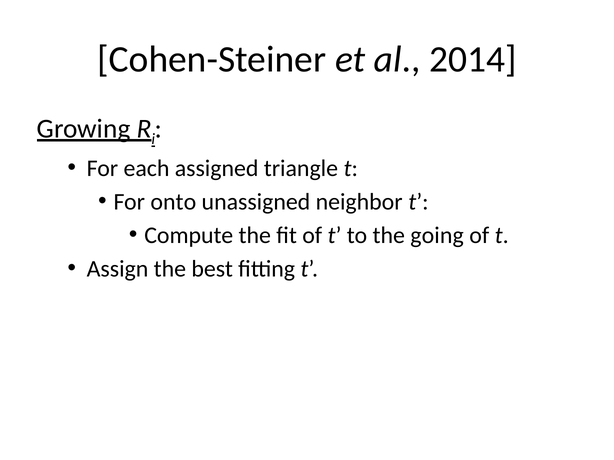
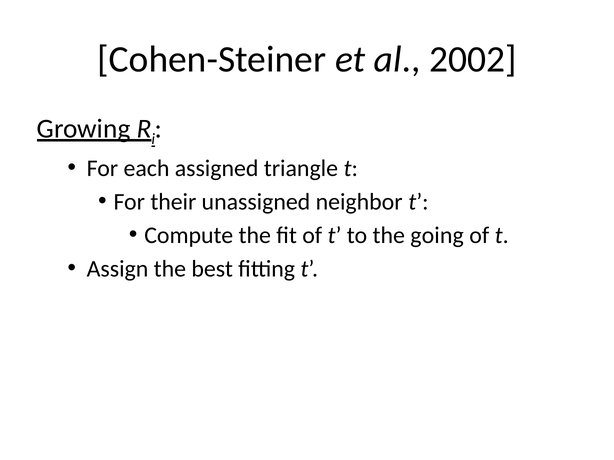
2014: 2014 -> 2002 (473, 59)
onto: onto -> their (173, 202)
